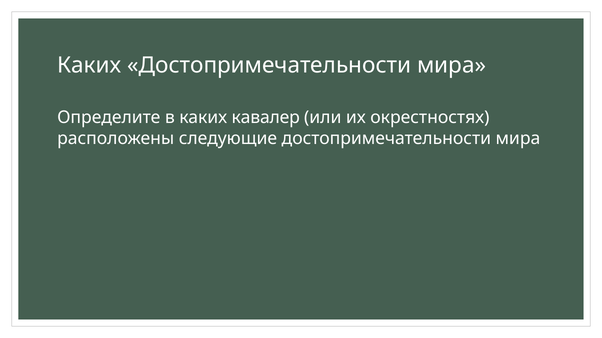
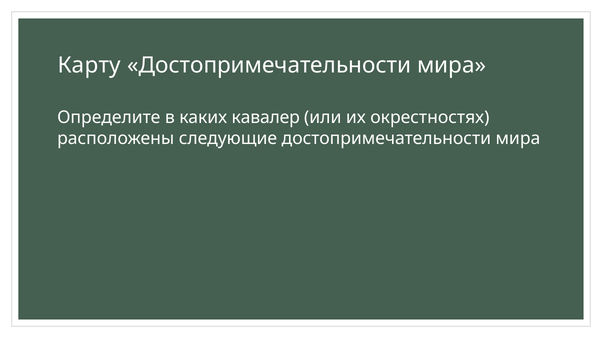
Каких: Каких -> Карту (89, 65)
